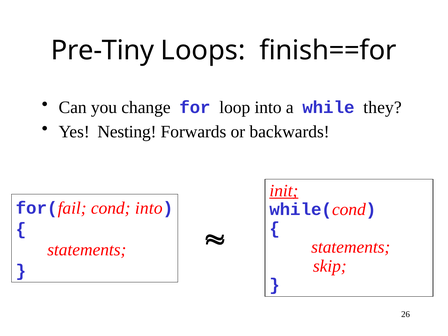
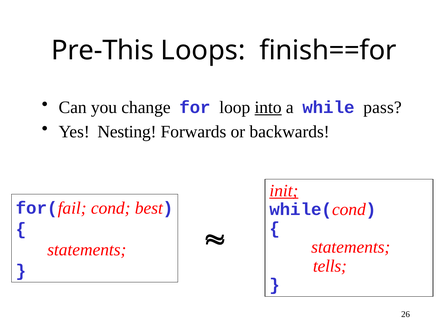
Pre-Tiny: Pre-Tiny -> Pre-This (103, 50)
into underline: none -> present (268, 107)
they: they -> pass (382, 107)
cond into: into -> best (149, 208)
skip: skip -> tells (330, 266)
